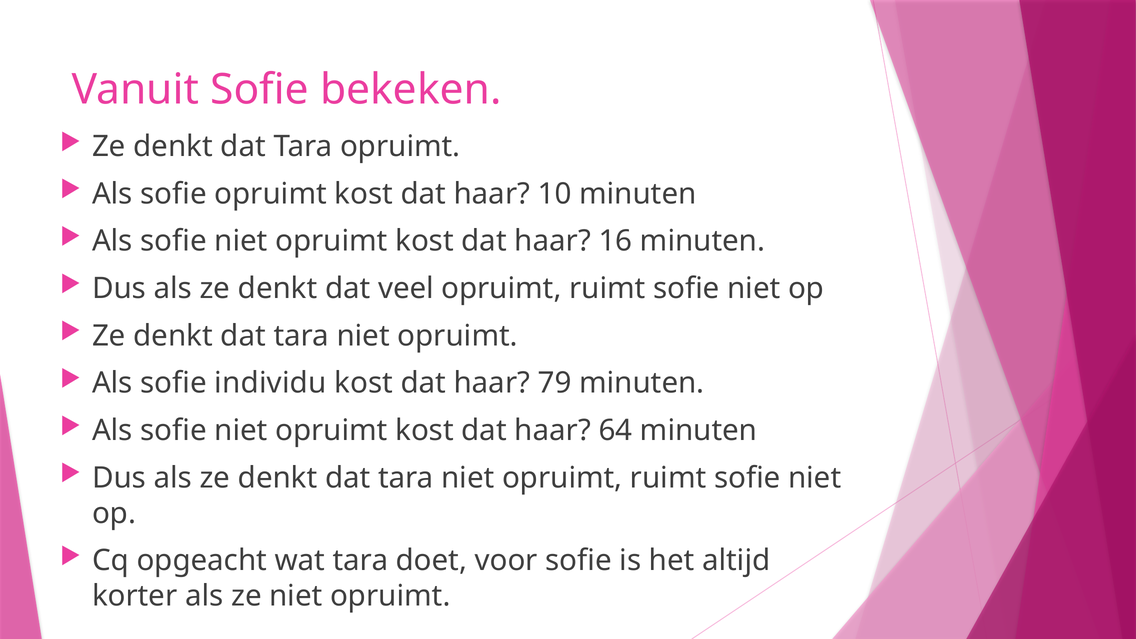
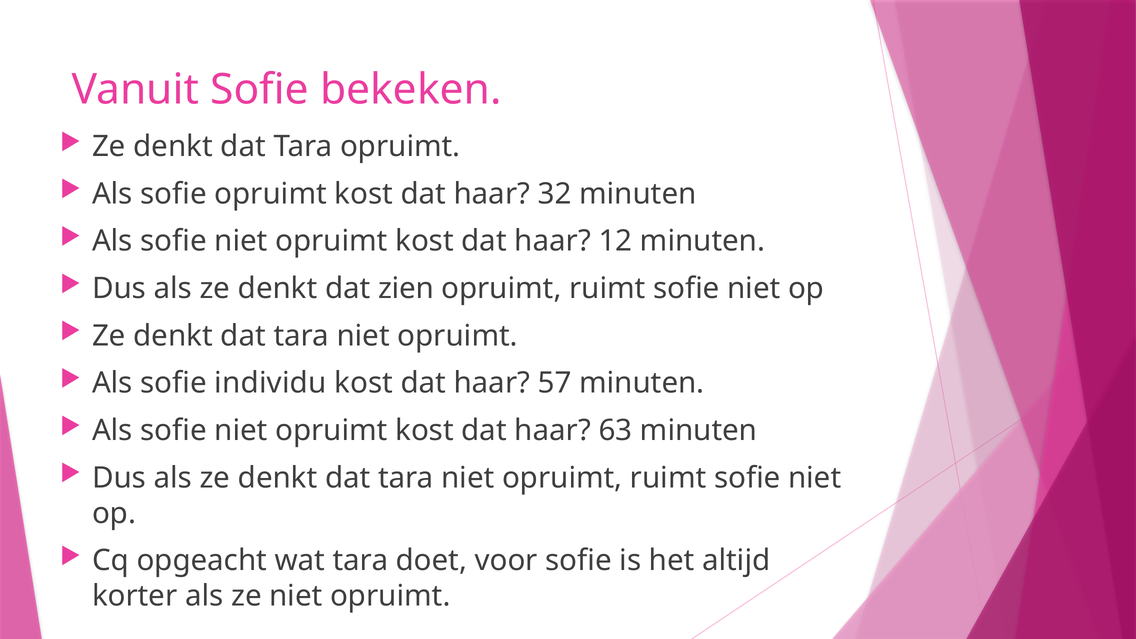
10: 10 -> 32 (555, 194)
16: 16 -> 12 (615, 241)
veel: veel -> zien (406, 288)
79: 79 -> 57 (555, 383)
64: 64 -> 63 (615, 430)
